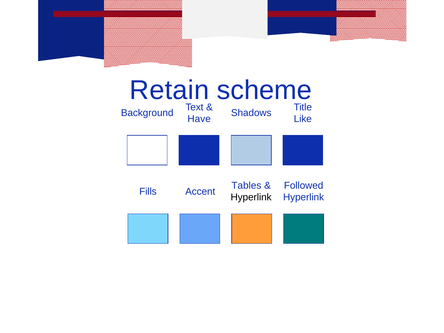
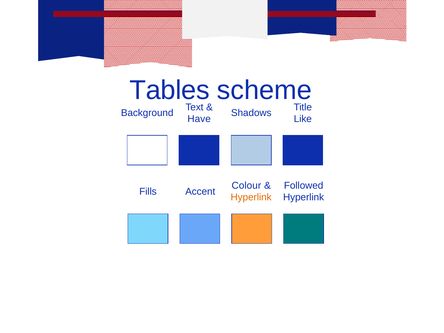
Retain: Retain -> Tables (170, 90)
Tables: Tables -> Colour (246, 186)
Hyperlink colour: black -> orange (251, 197)
